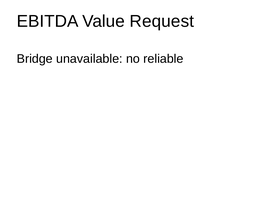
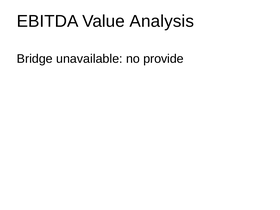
Request: Request -> Analysis (162, 21)
reliable: reliable -> provide (163, 59)
